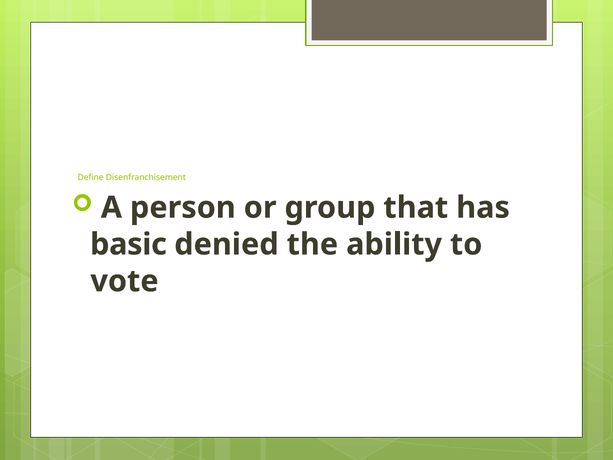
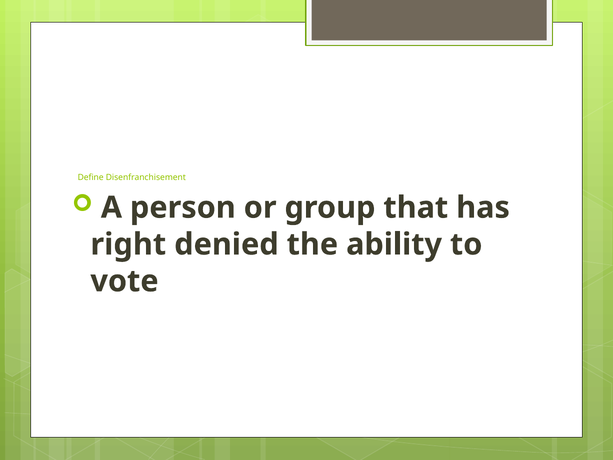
basic: basic -> right (128, 244)
